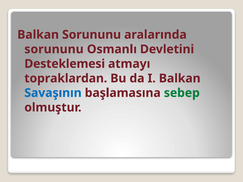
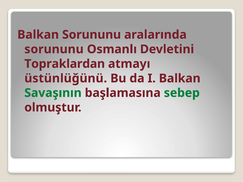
Desteklemesi: Desteklemesi -> Topraklardan (65, 64)
topraklardan: topraklardan -> üstünlüğünü (66, 78)
Savaşının colour: blue -> green (53, 93)
